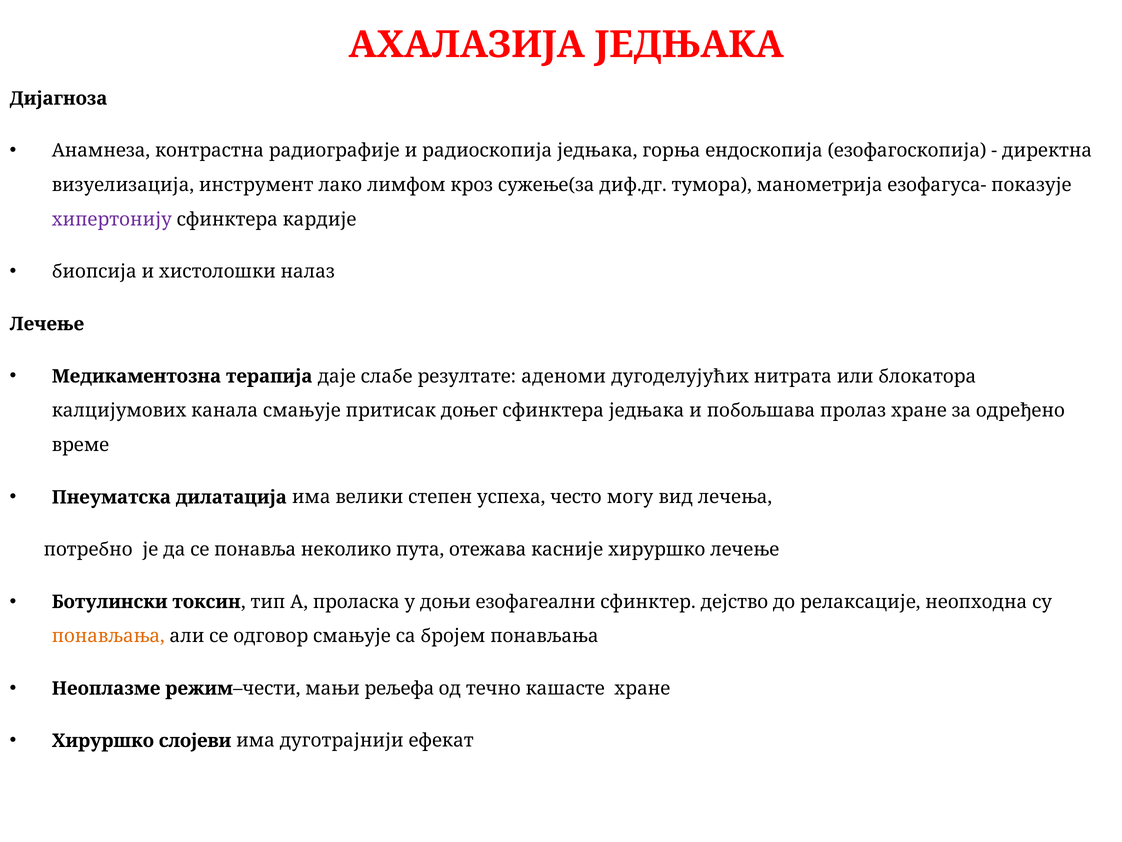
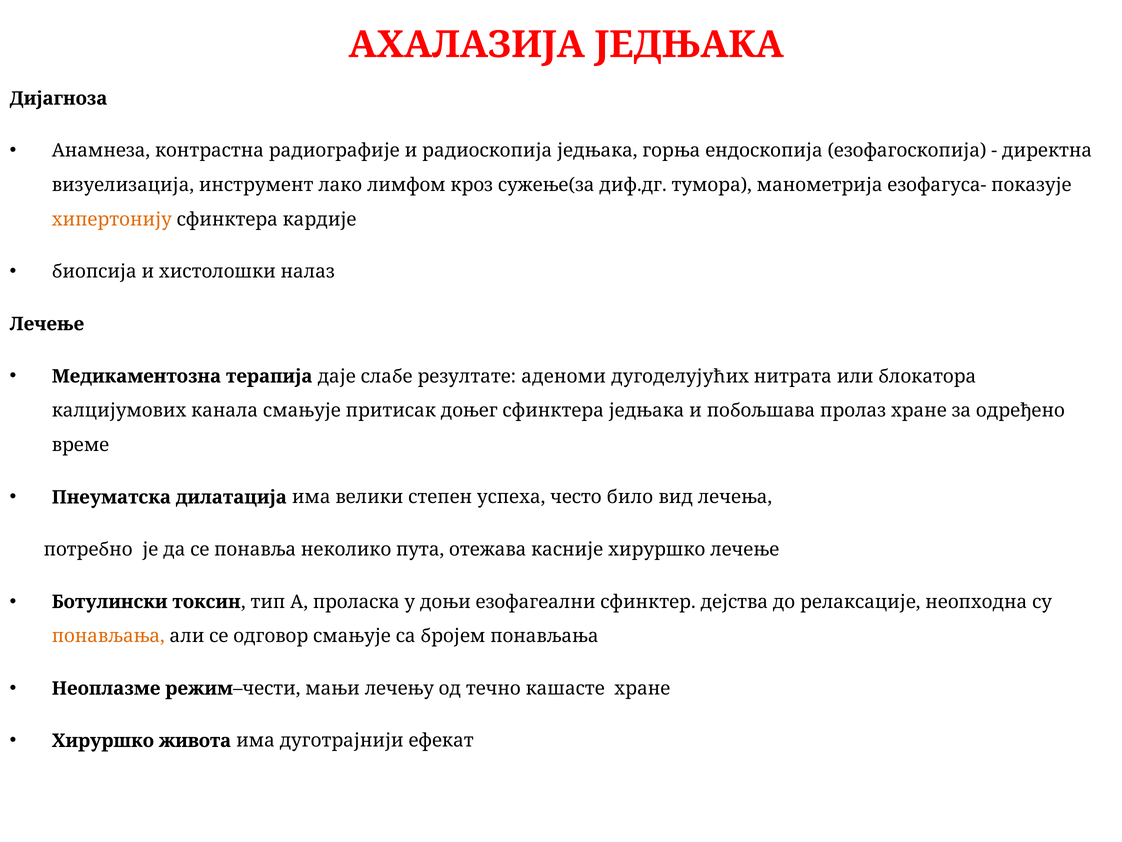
хипертонију colour: purple -> orange (112, 219)
могу: могу -> било (630, 497)
дејство: дејство -> дејства (734, 602)
рељефа: рељефа -> лечењу (399, 688)
слојеви: слојеви -> живота (195, 740)
